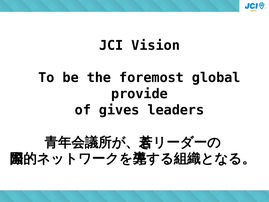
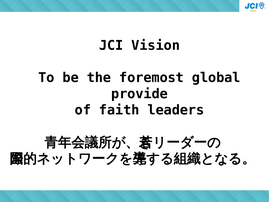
gives: gives -> faith (119, 110)
